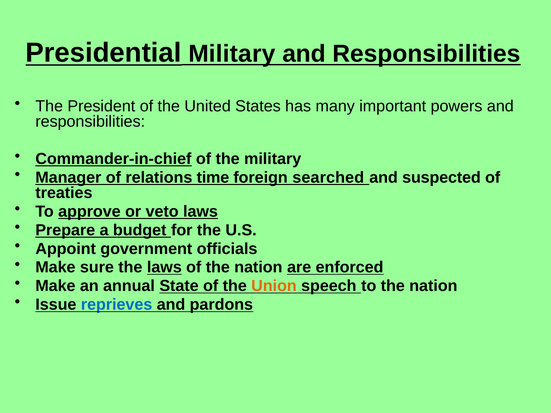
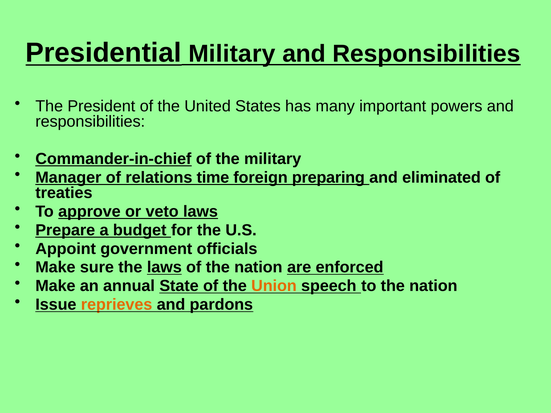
searched: searched -> preparing (328, 178)
suspected: suspected -> eliminated (441, 178)
reprieves colour: blue -> orange (117, 305)
